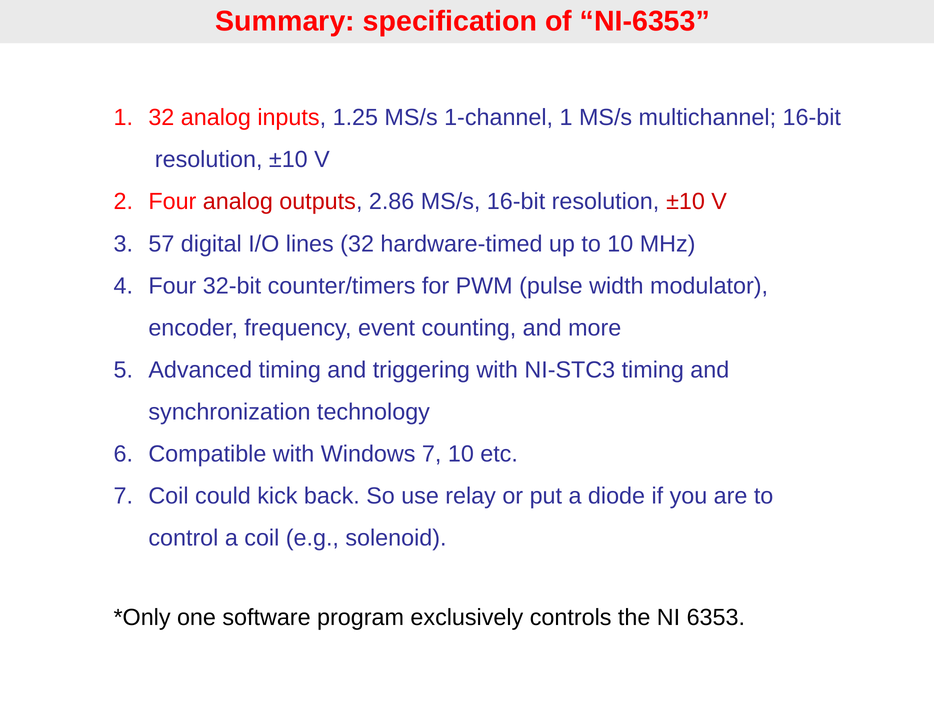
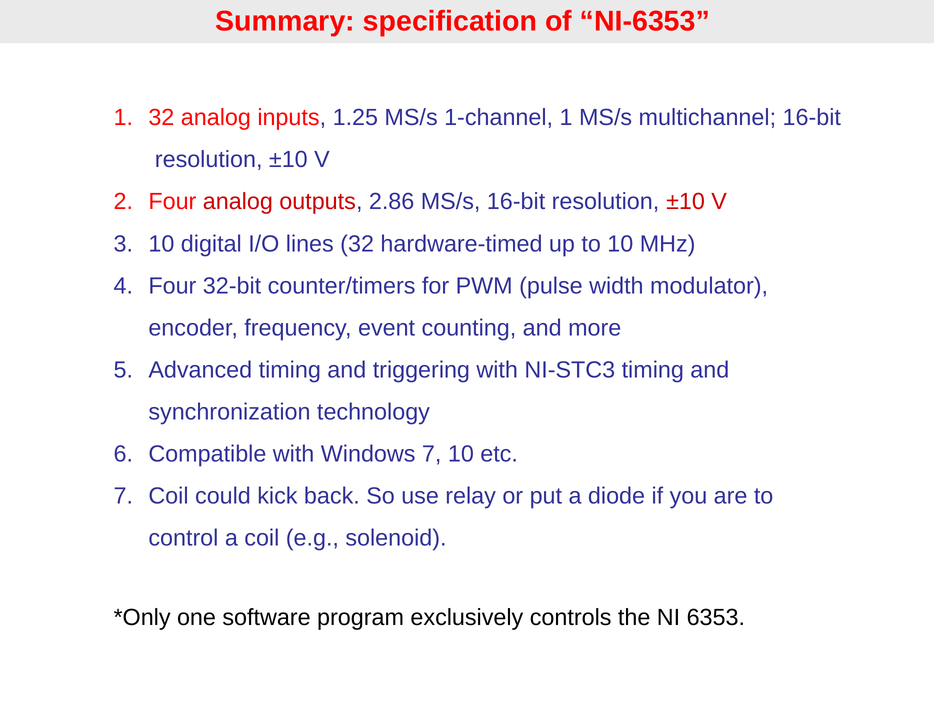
57: 57 -> 10 (161, 244)
